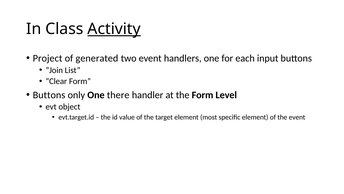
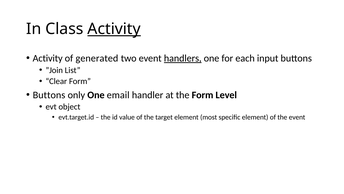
Project: Project -> Activity (48, 58)
handlers underline: none -> present (183, 58)
there: there -> email (118, 95)
